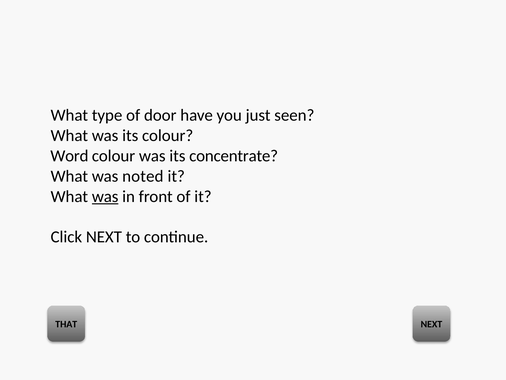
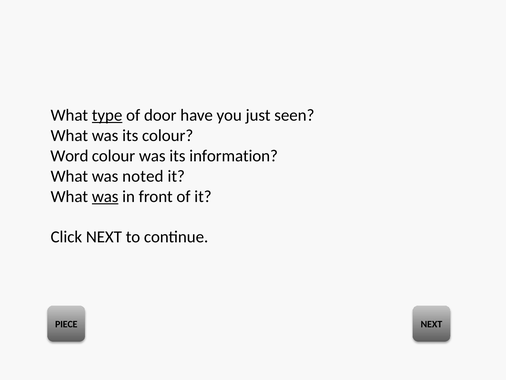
type underline: none -> present (107, 115)
concentrate: concentrate -> information (234, 156)
THAT: THAT -> PIECE (66, 324)
